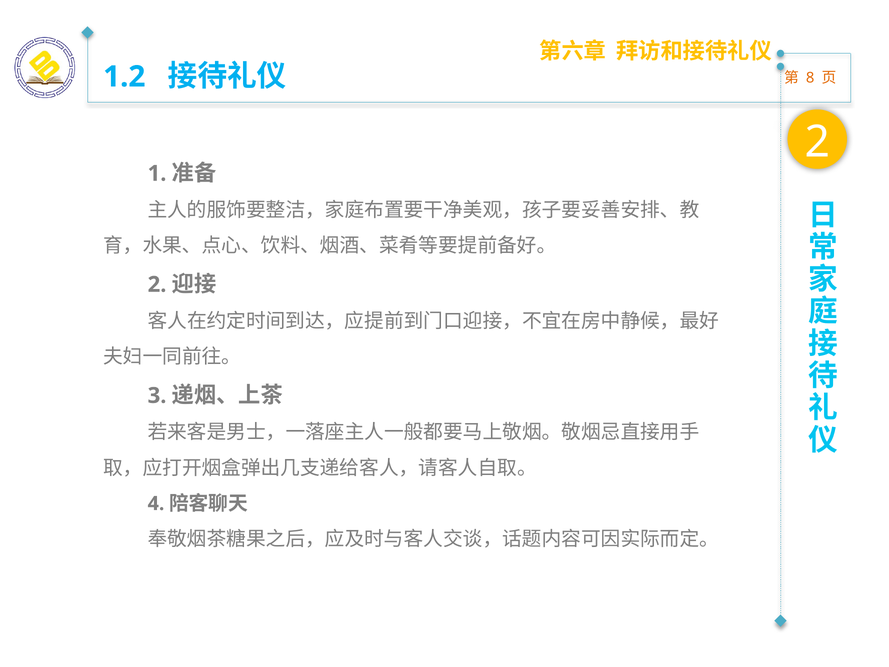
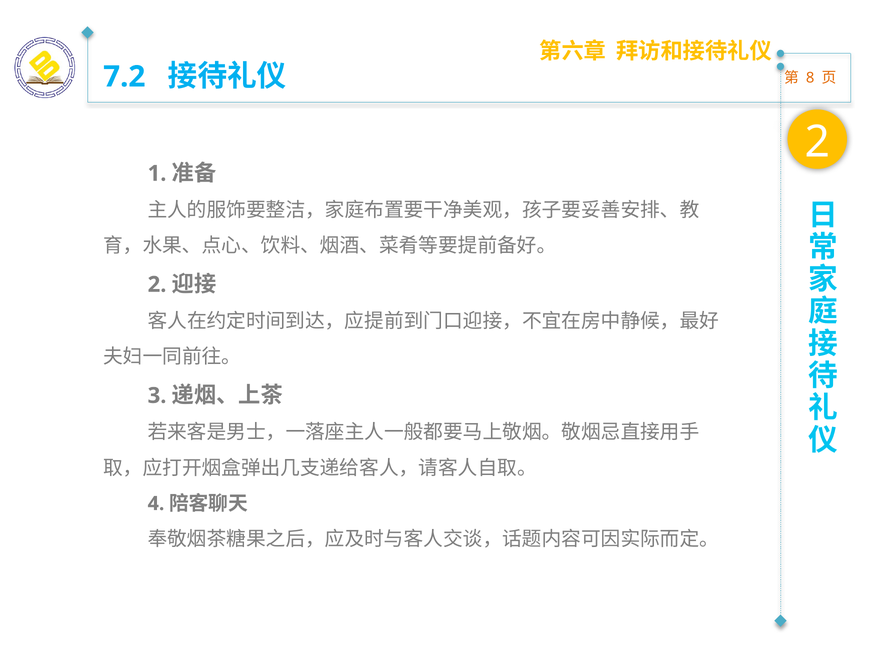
1.2: 1.2 -> 7.2 (124, 77)
